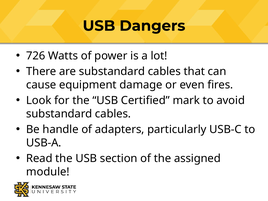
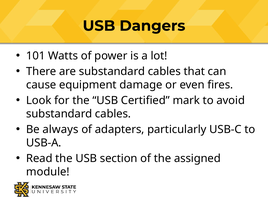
726: 726 -> 101 (36, 56)
handle: handle -> always (60, 129)
